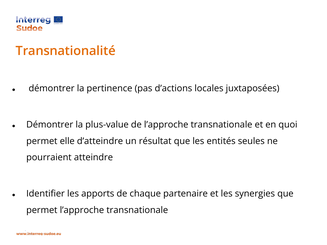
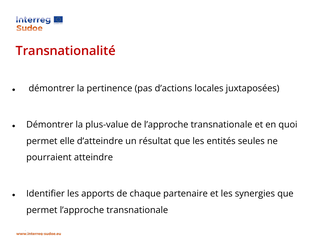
Transnationalité colour: orange -> red (66, 51)
